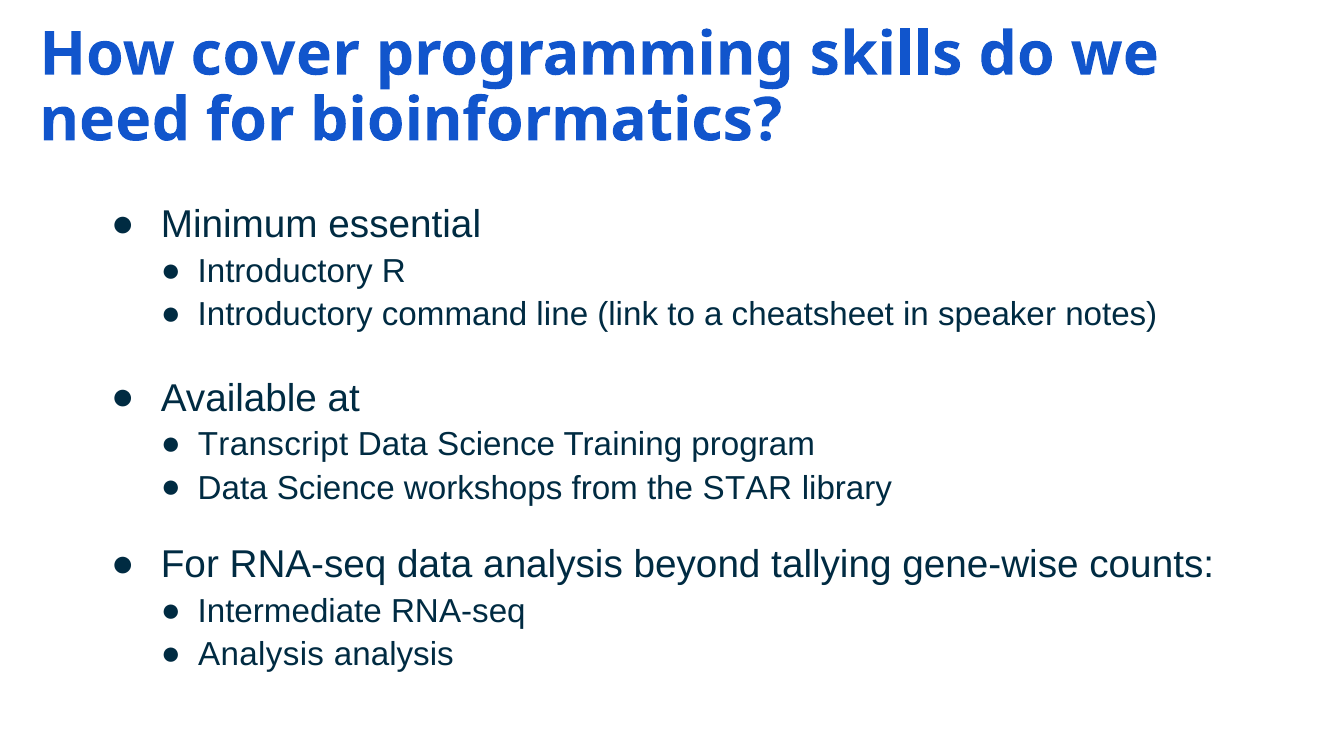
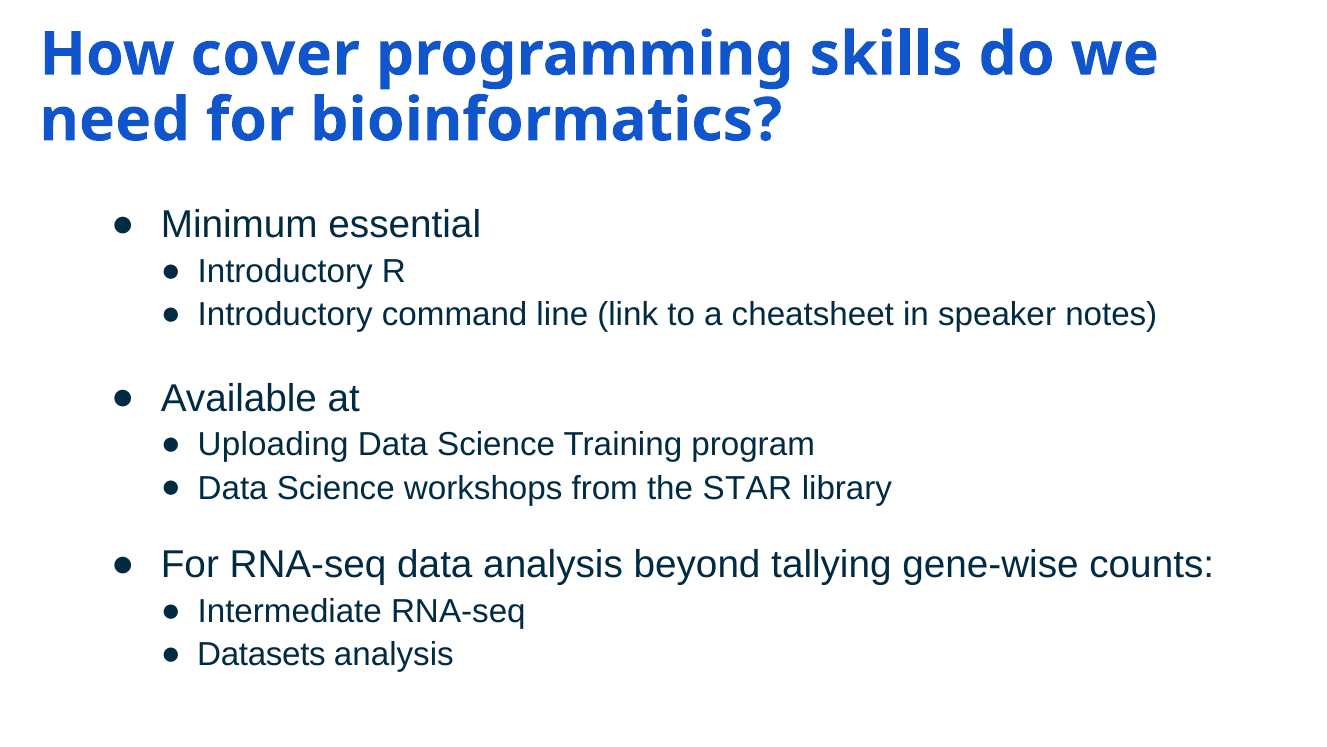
Transcript: Transcript -> Uploading (273, 445)
Analysis: Analysis -> Datasets (261, 654)
